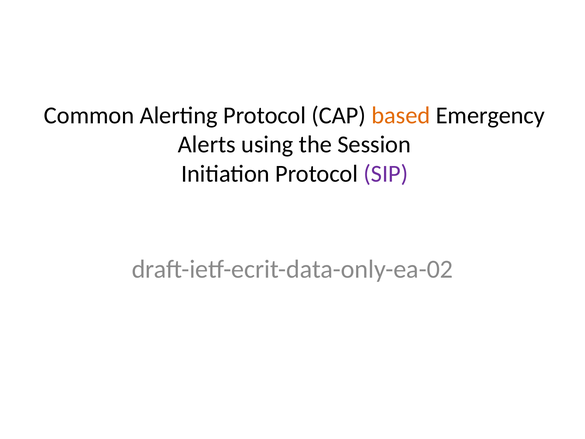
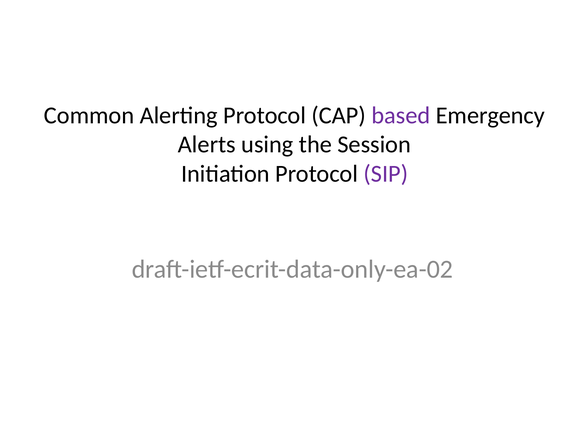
based colour: orange -> purple (401, 115)
